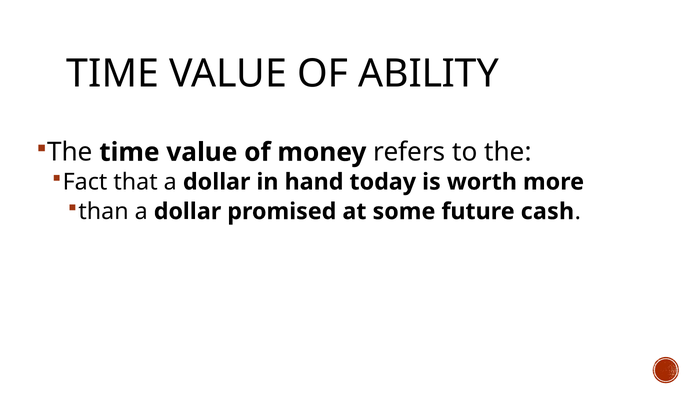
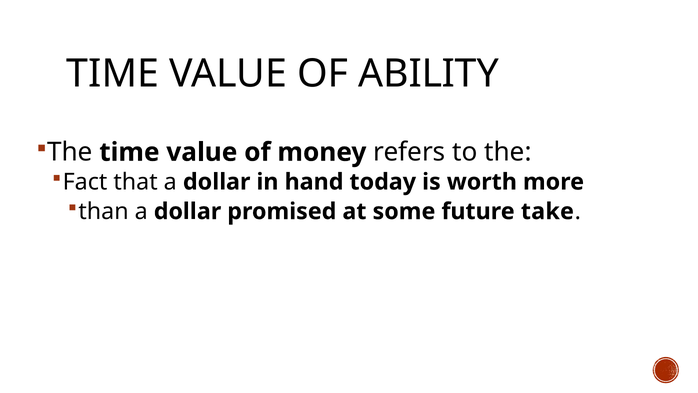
cash: cash -> take (547, 211)
